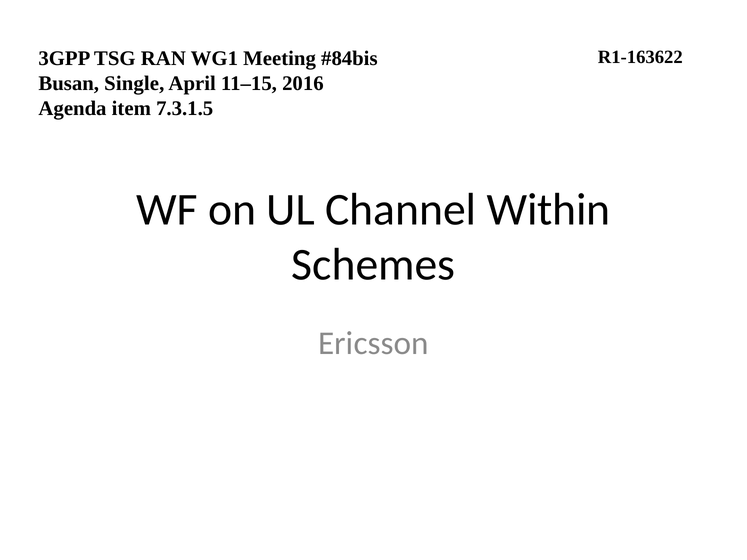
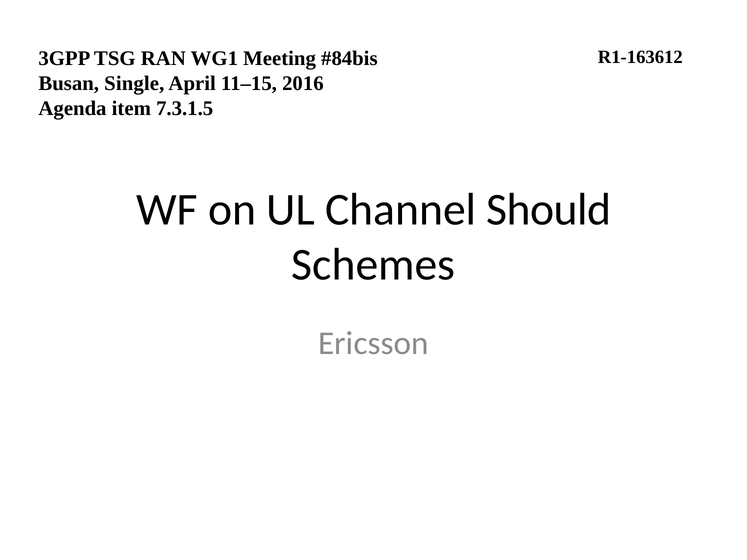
R1-163622: R1-163622 -> R1-163612 (640, 57)
Within: Within -> Should (549, 210)
